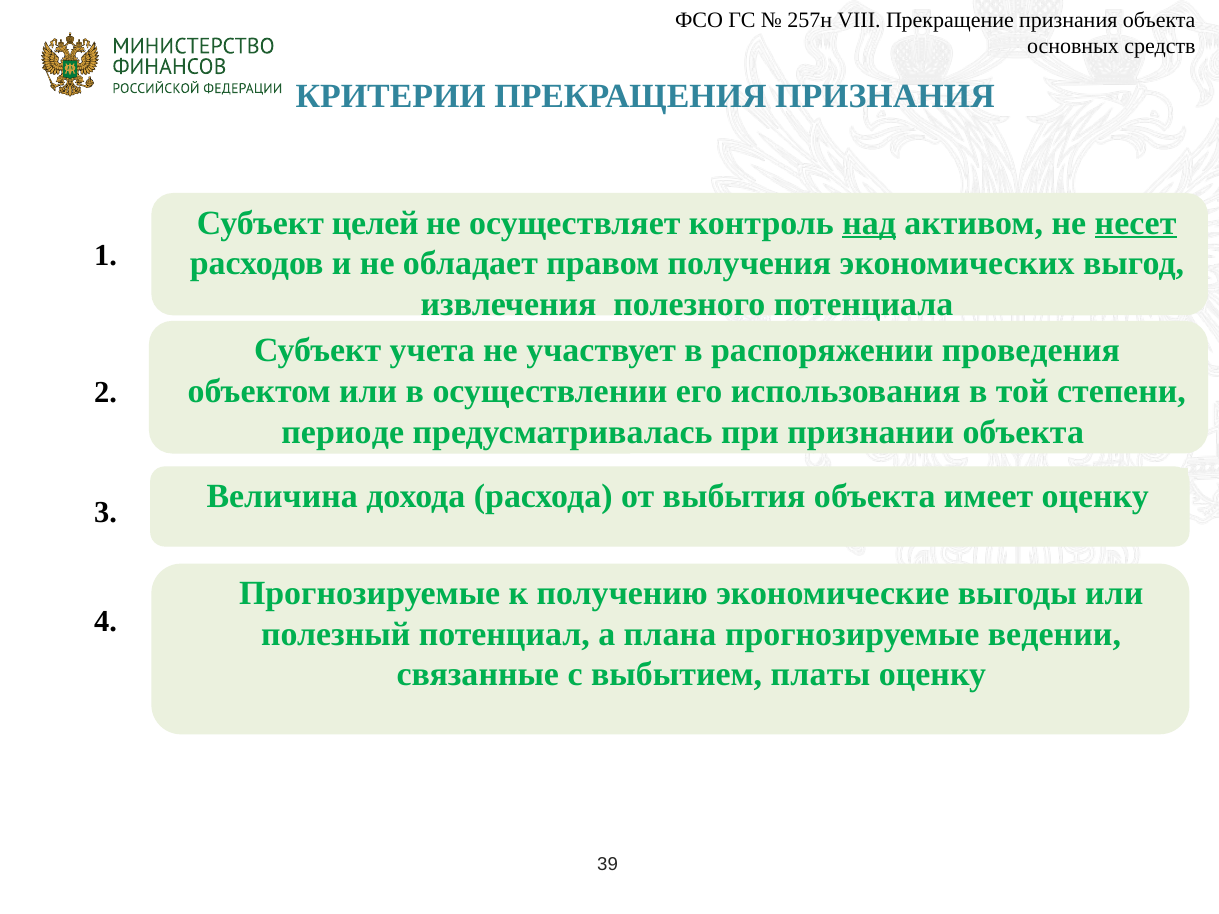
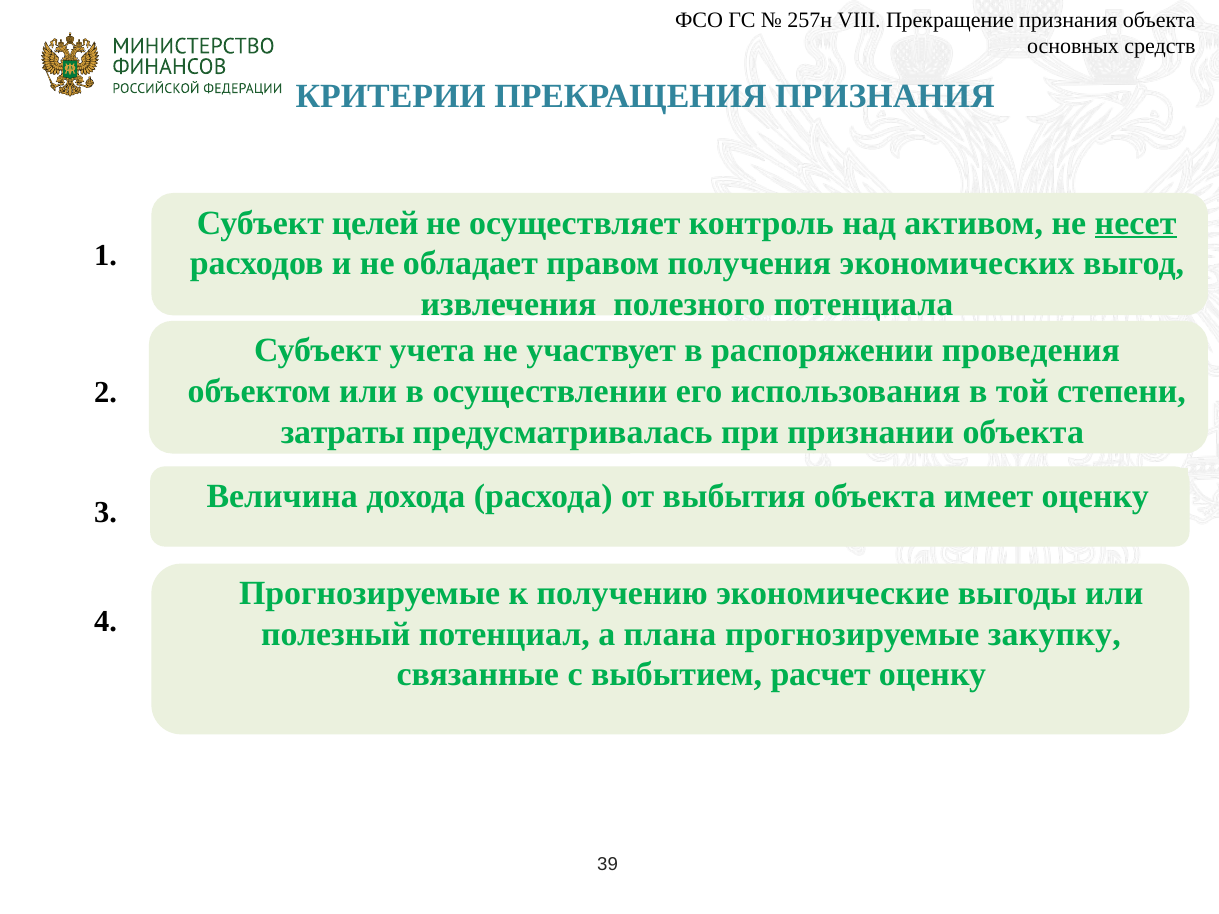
над underline: present -> none (869, 223)
периоде: периоде -> затраты (343, 432)
ведении: ведении -> закупку (1054, 634)
платы: платы -> расчет (821, 675)
